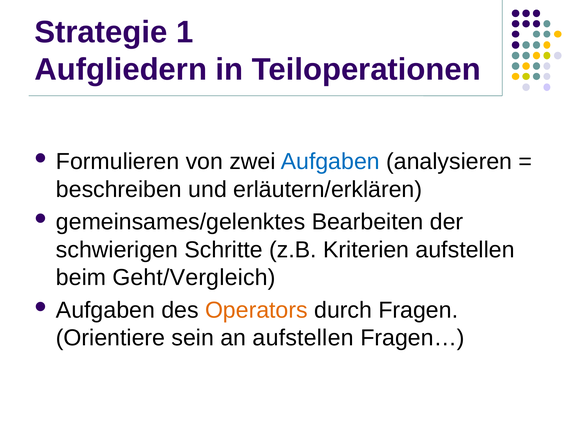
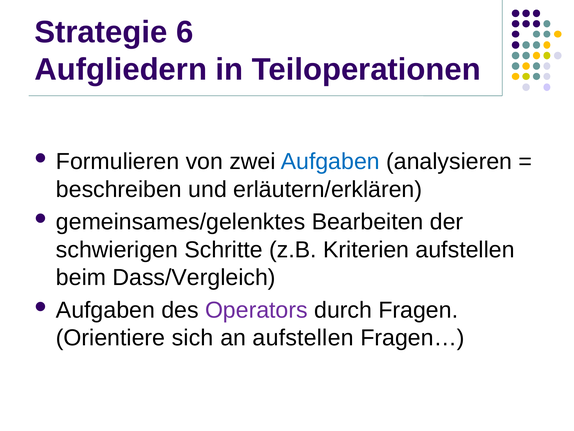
1: 1 -> 6 (185, 32)
Geht/Vergleich: Geht/Vergleich -> Dass/Vergleich (194, 277)
Operators colour: orange -> purple (256, 310)
sein: sein -> sich (193, 338)
